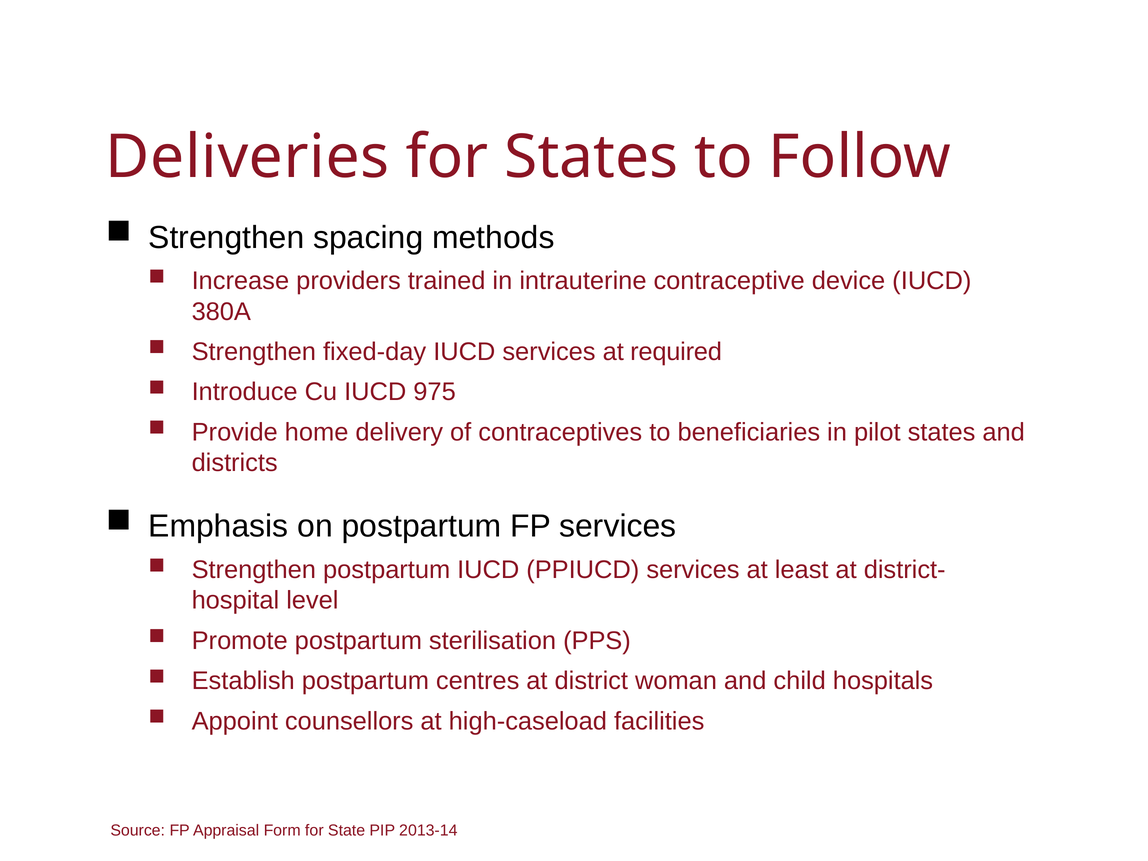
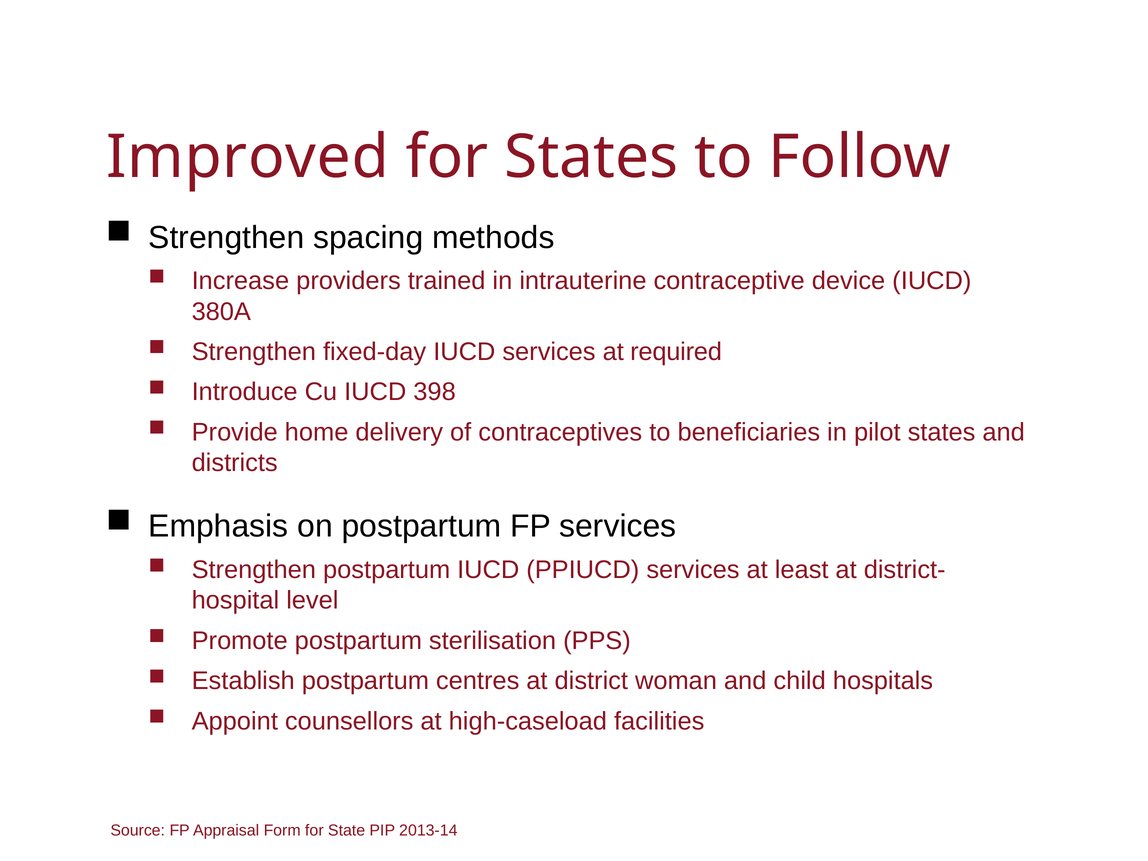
Deliveries: Deliveries -> Improved (247, 157)
975: 975 -> 398 (435, 392)
